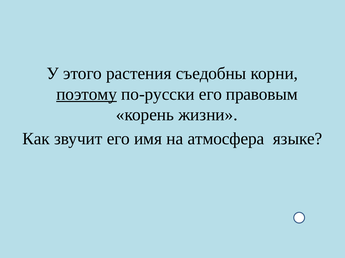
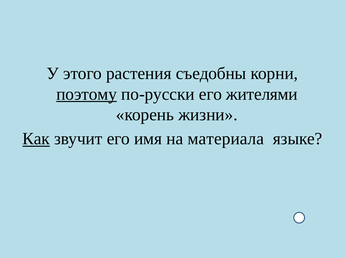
правовым: правовым -> жителями (262, 94)
Как underline: none -> present (36, 139)
атмосфера: атмосфера -> материала (226, 139)
